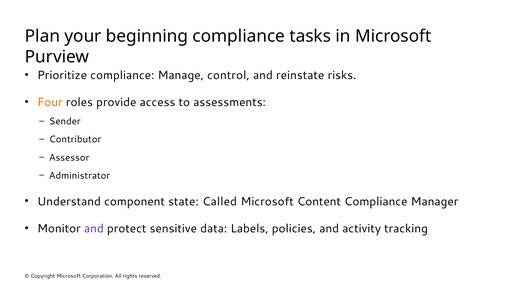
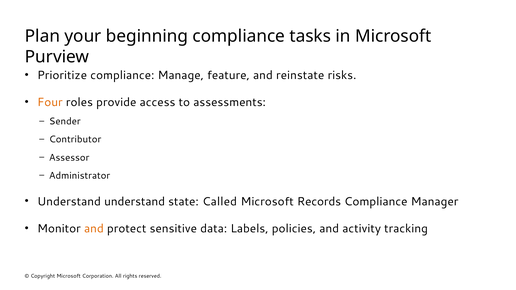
control: control -> feature (228, 75)
Understand component: component -> understand (135, 202)
Content: Content -> Records (319, 202)
and colour: purple -> orange (94, 229)
